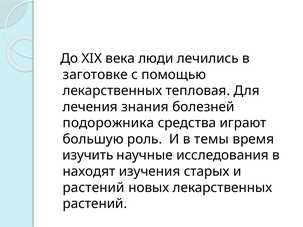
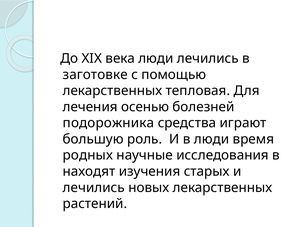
знания: знания -> осенью (145, 107)
в темы: темы -> люди (212, 139)
изучить: изучить -> родных (88, 155)
растений: растений -> лечились (94, 188)
